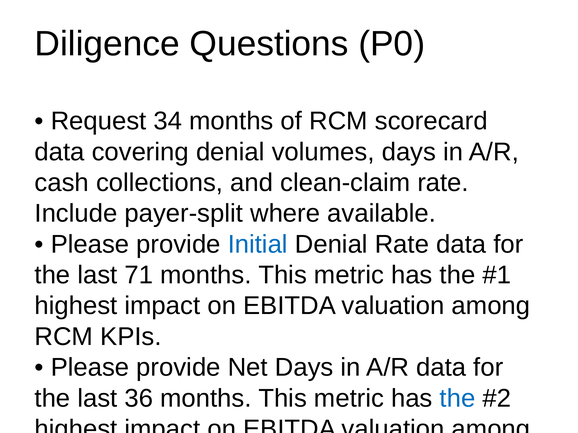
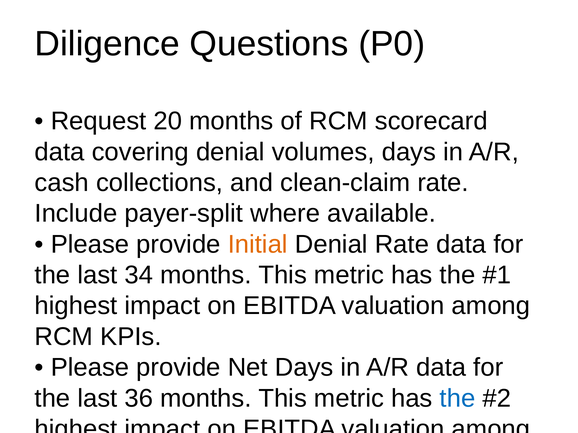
34: 34 -> 20 (168, 121)
Initial colour: blue -> orange (258, 245)
71: 71 -> 34 (139, 275)
